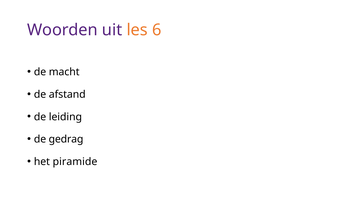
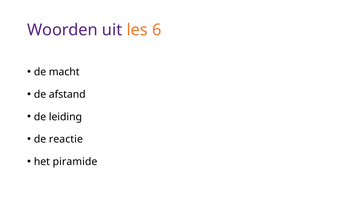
gedrag: gedrag -> reactie (66, 139)
